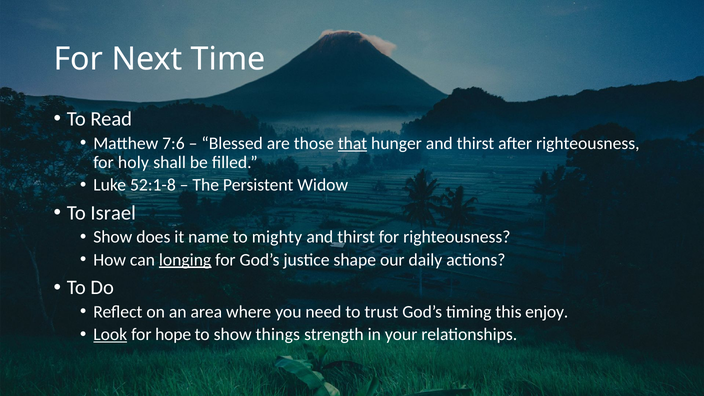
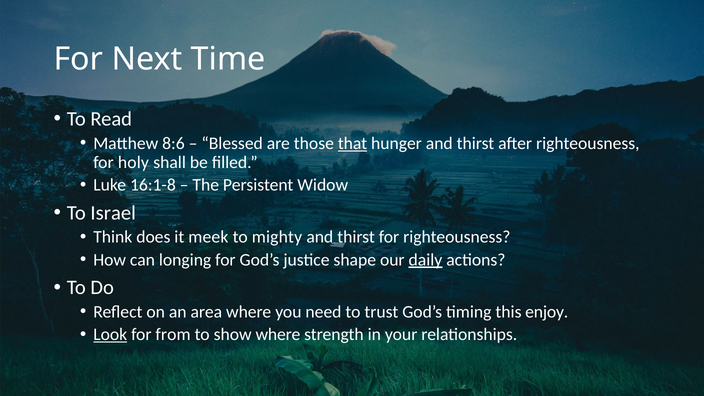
7:6: 7:6 -> 8:6 (173, 143)
52:1-8: 52:1-8 -> 16:1-8 (153, 185)
Show: Show -> Think (113, 237)
name: name -> meek (208, 237)
longing underline: present -> none (185, 260)
daily underline: none -> present (425, 260)
hope: hope -> from (173, 334)
show things: things -> where (278, 334)
